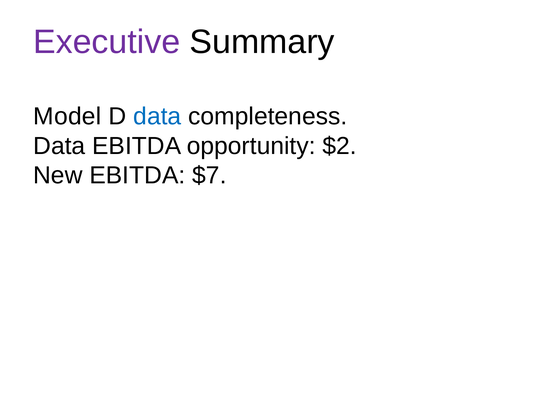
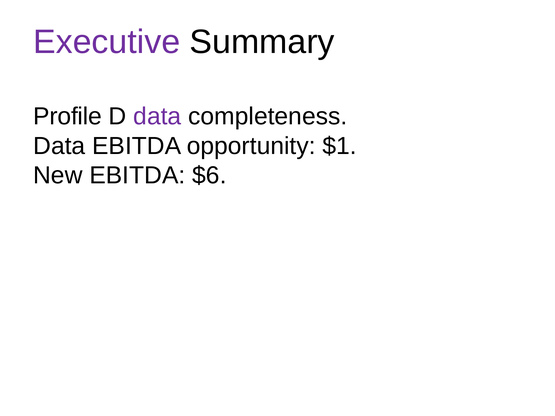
Model: Model -> Profile (68, 116)
data colour: blue -> purple (157, 116)
$2: $2 -> $1 (340, 146)
$7: $7 -> $6 (209, 176)
